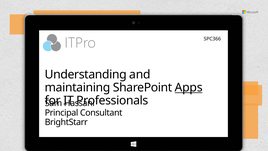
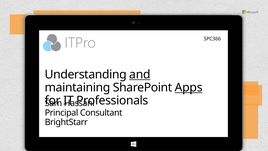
and underline: none -> present (140, 74)
